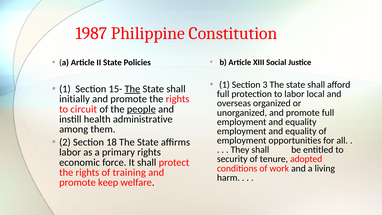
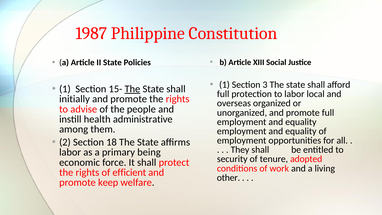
circuit: circuit -> advise (84, 109)
people underline: present -> none (141, 109)
primary rights: rights -> being (149, 152)
training: training -> efficient (129, 172)
harm: harm -> other (228, 178)
